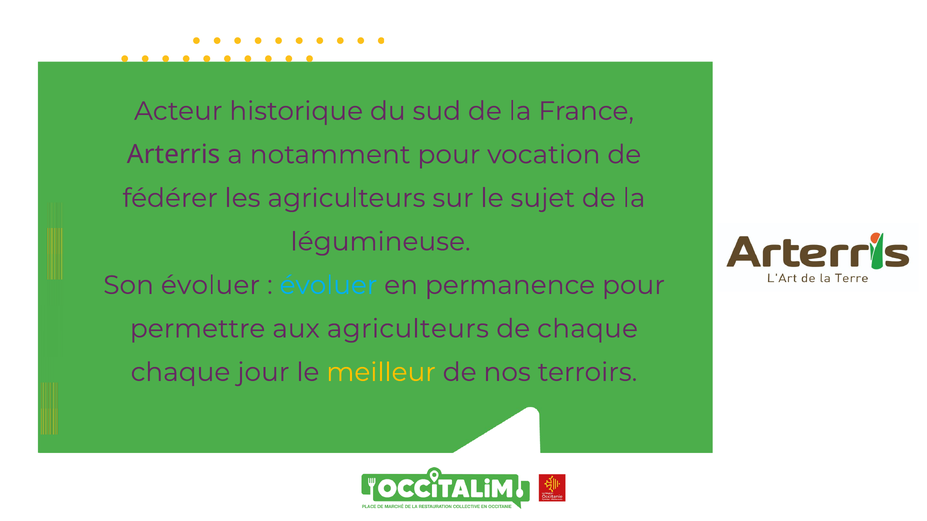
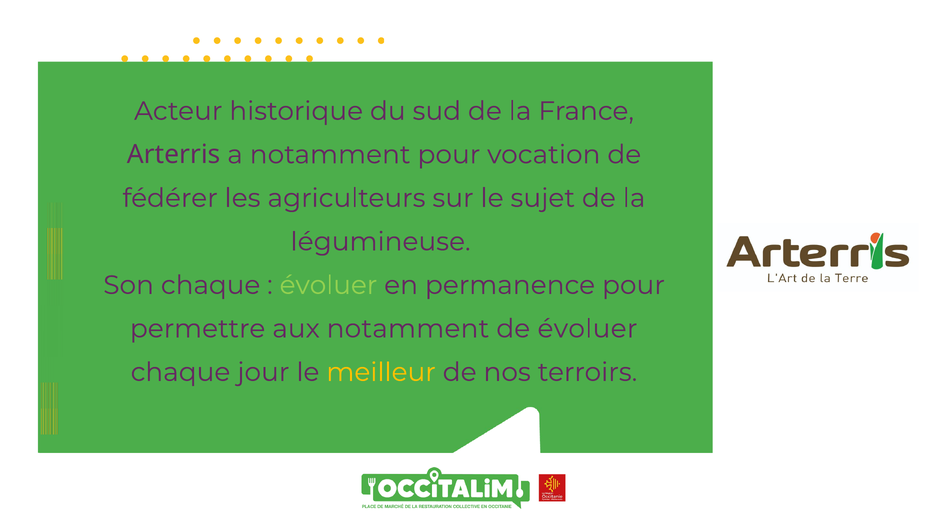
Son évoluer: évoluer -> chaque (211, 285)
évoluer colour: light blue -> light green (328, 285)
aux agriculteurs: agriculteurs -> notamment (408, 329)
de chaque: chaque -> évoluer (587, 329)
